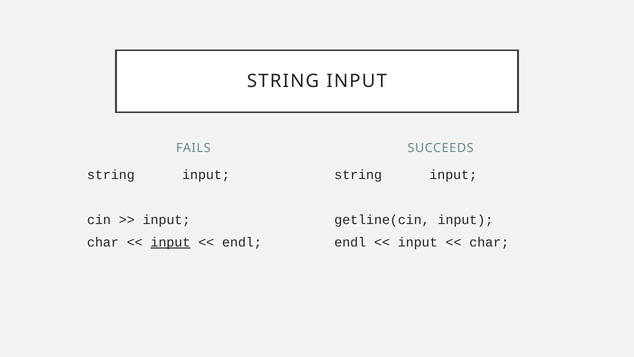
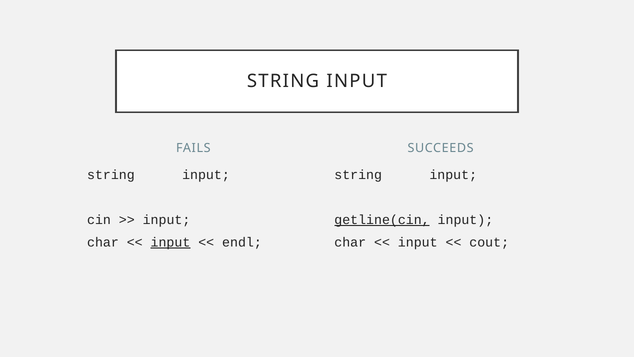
getline(cin underline: none -> present (382, 220)
endl: endl -> char (350, 242)
char: char -> cout (489, 242)
